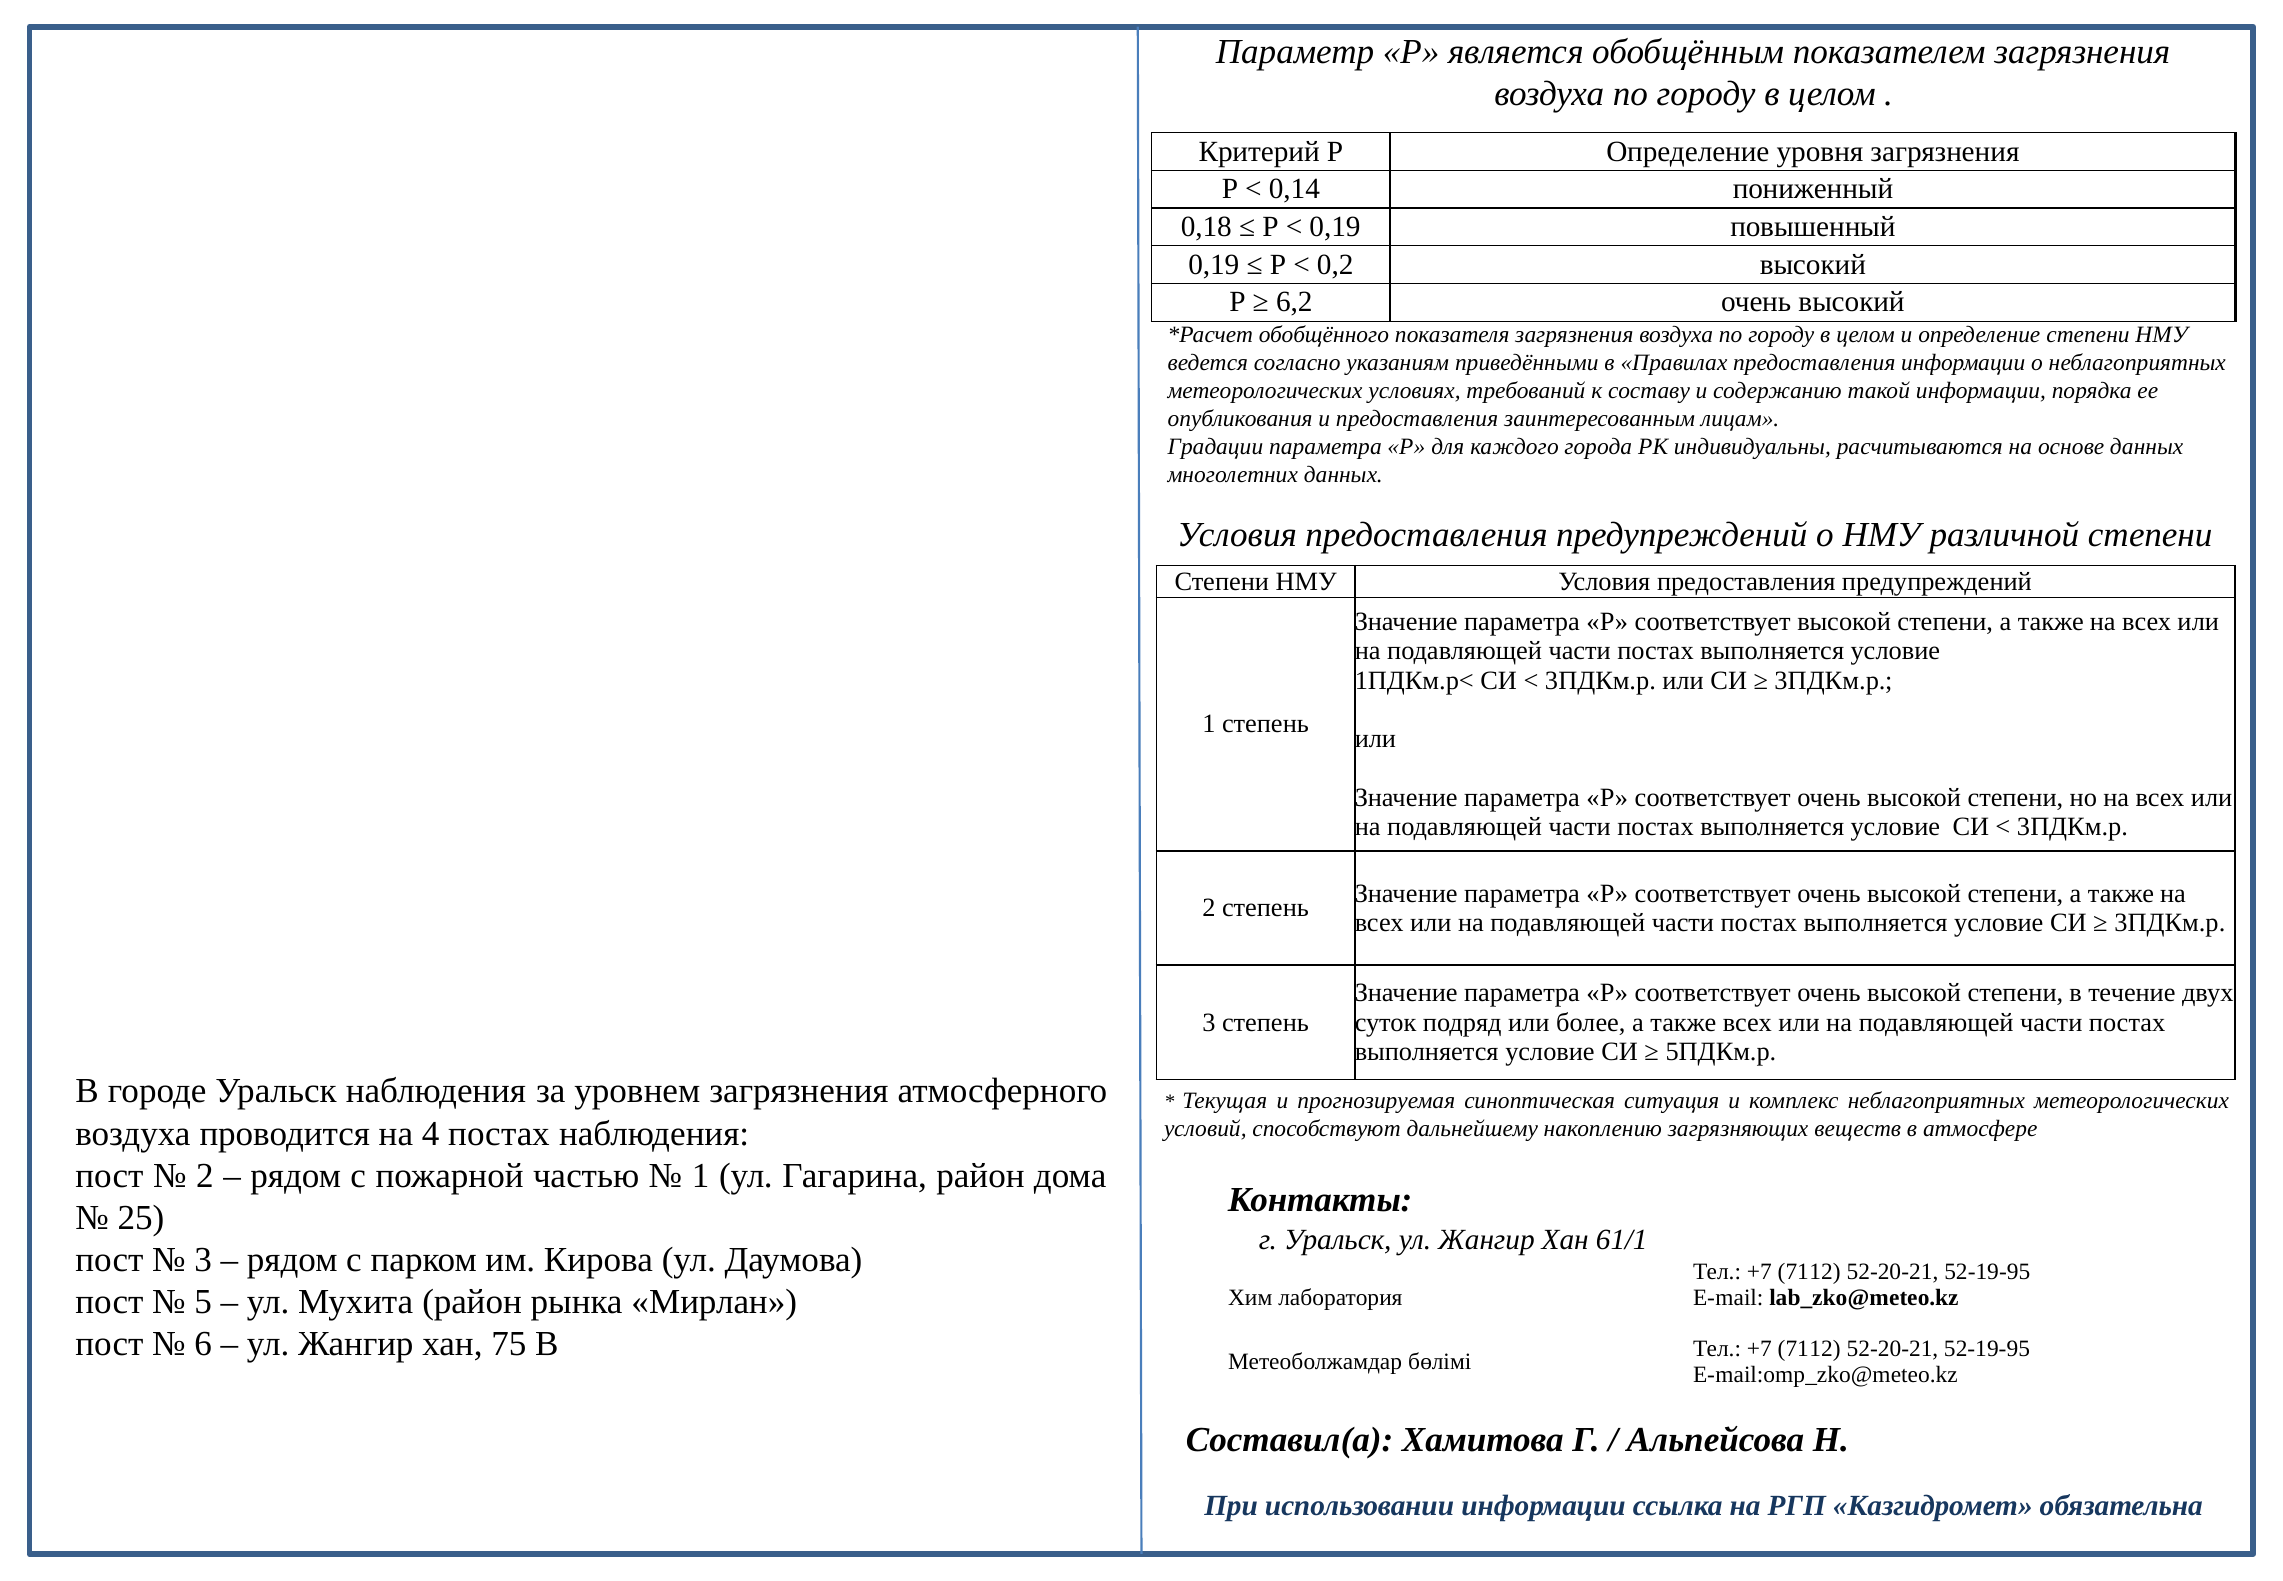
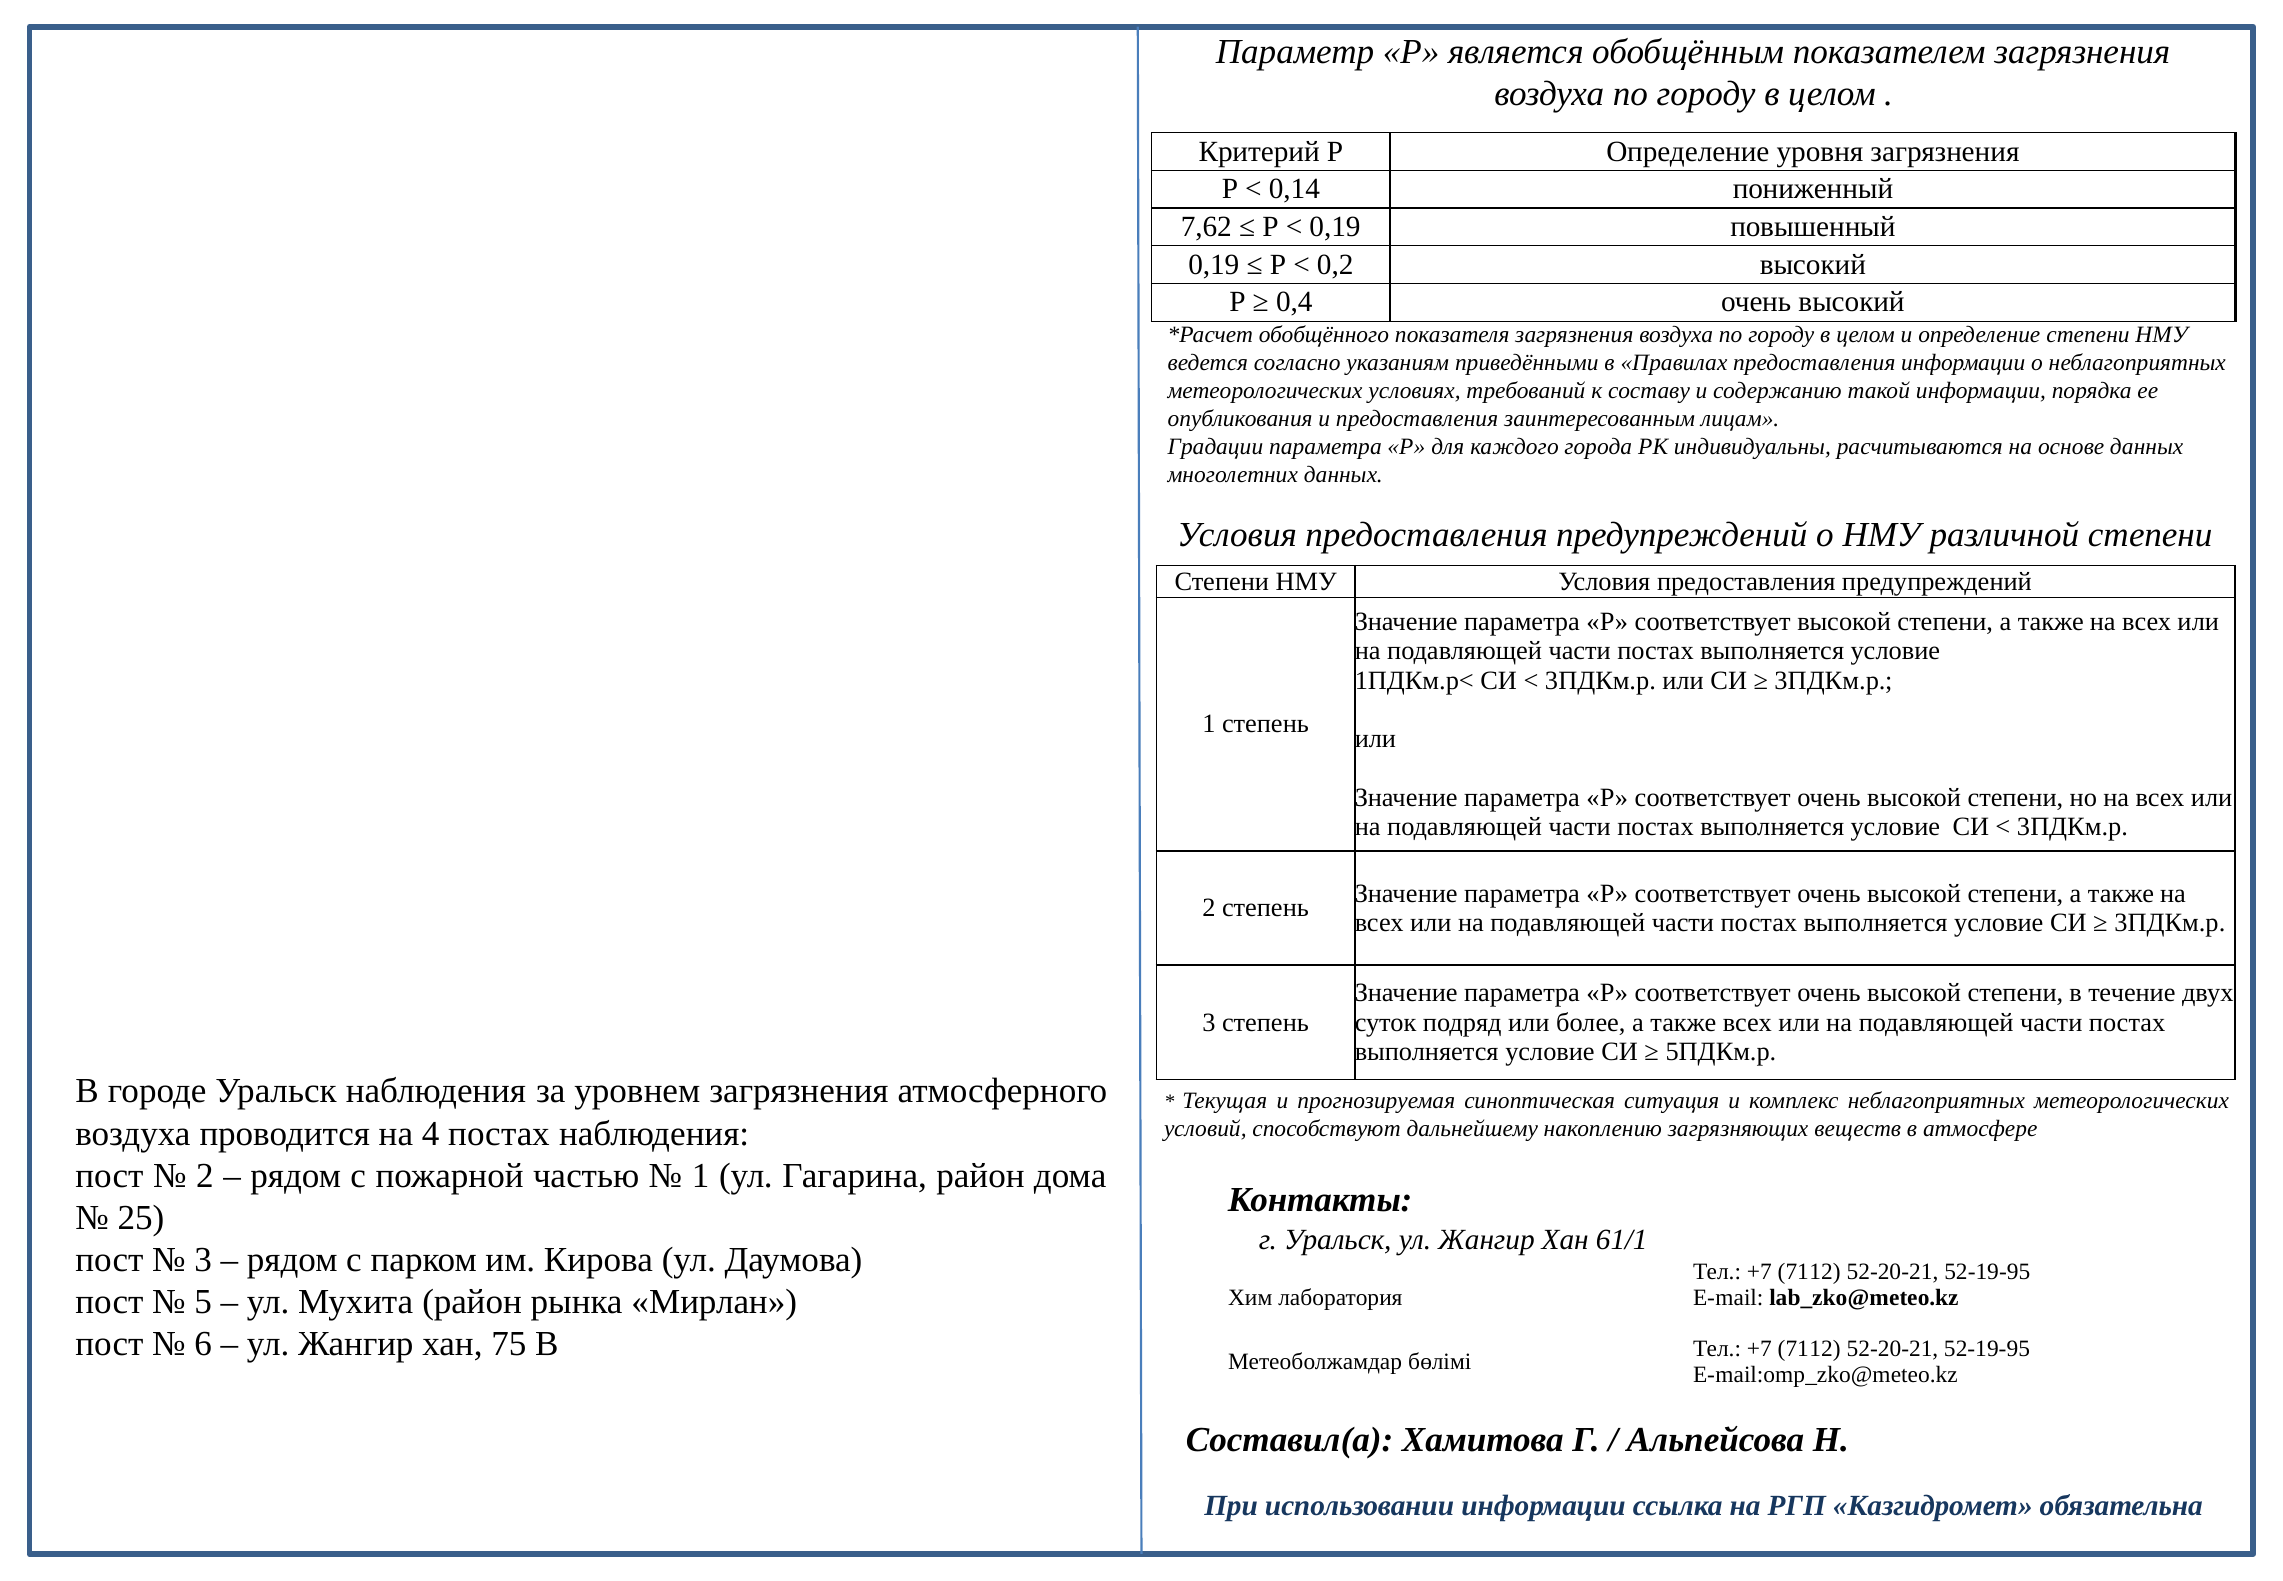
0,18: 0,18 -> 7,62 (1206, 227)
6,2: 6,2 -> 0,4 (1294, 302)
